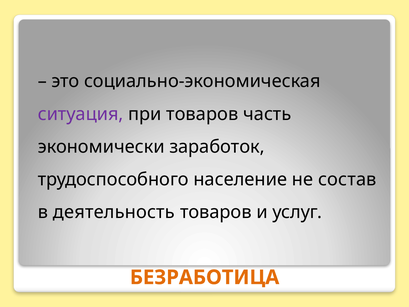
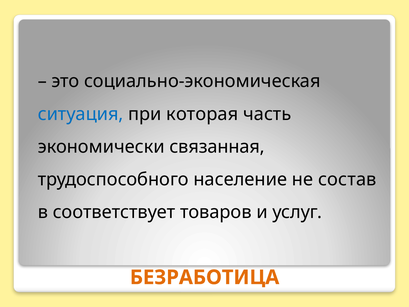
ситуация colour: purple -> blue (81, 114)
при товаров: товаров -> которая (202, 114)
заработок: заработок -> связанная (217, 147)
деятельность: деятельность -> соответствует (114, 212)
